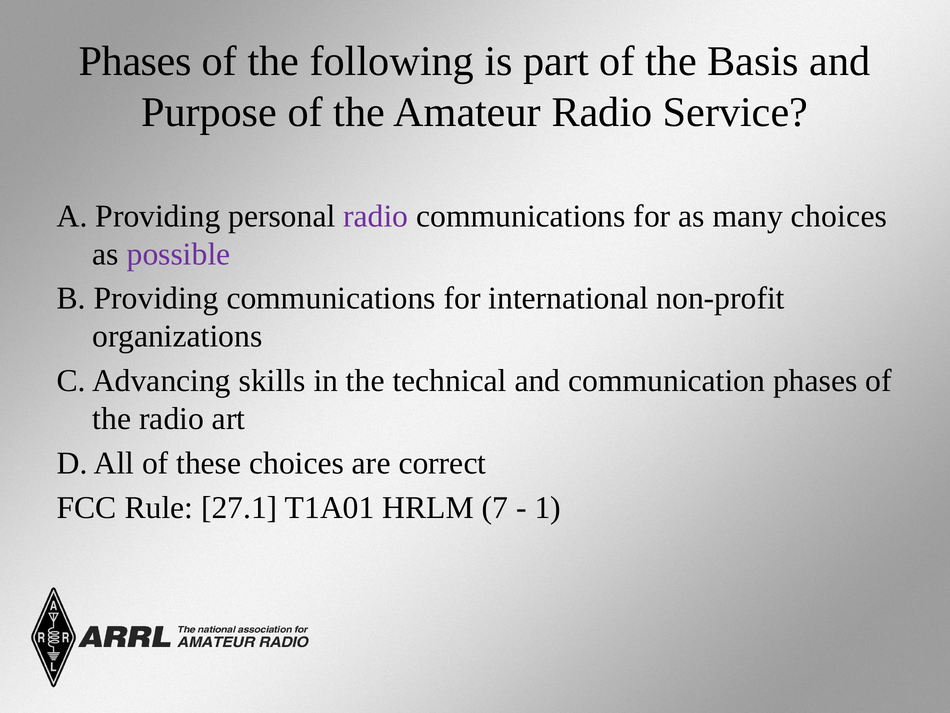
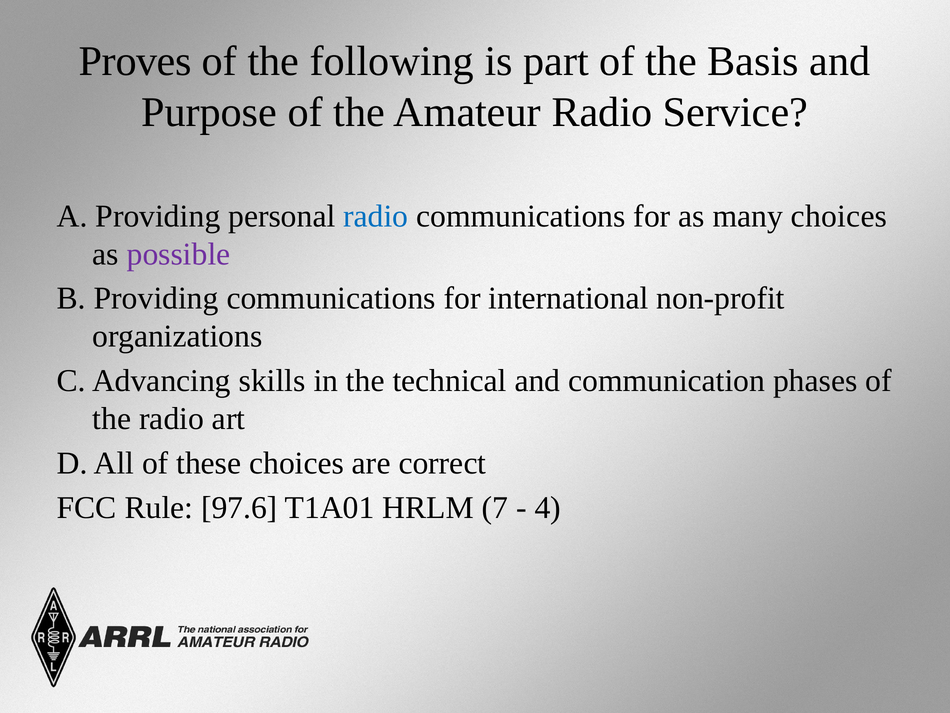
Phases: Phases -> Proves (135, 62)
radio colour: purple -> blue (376, 216)
27.1: 27.1 -> 97.6 (239, 507)
1: 1 -> 4 (548, 507)
